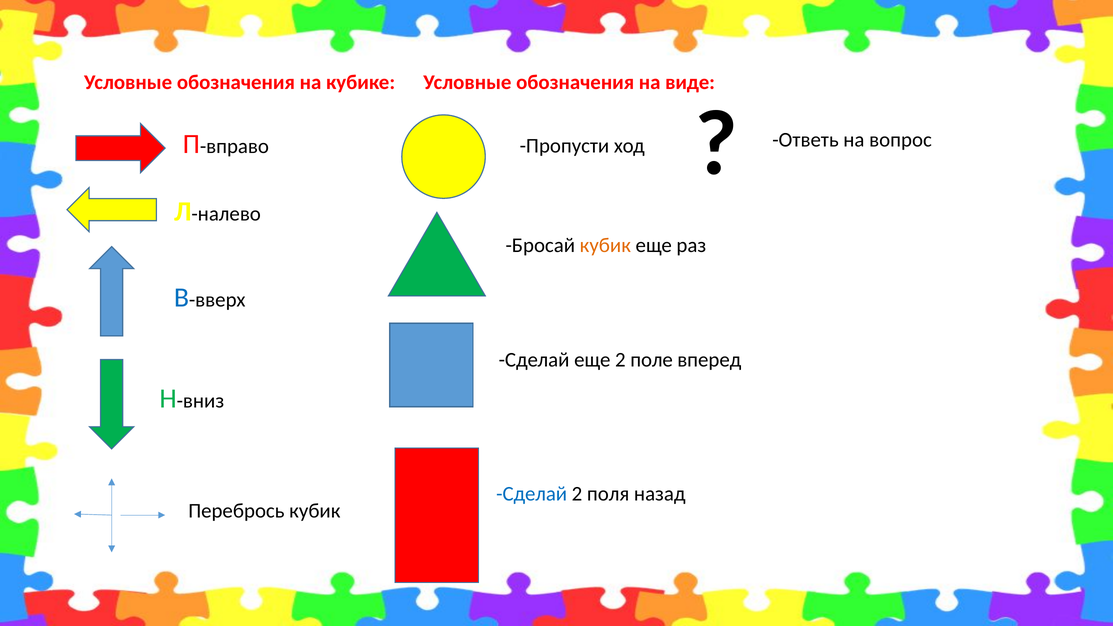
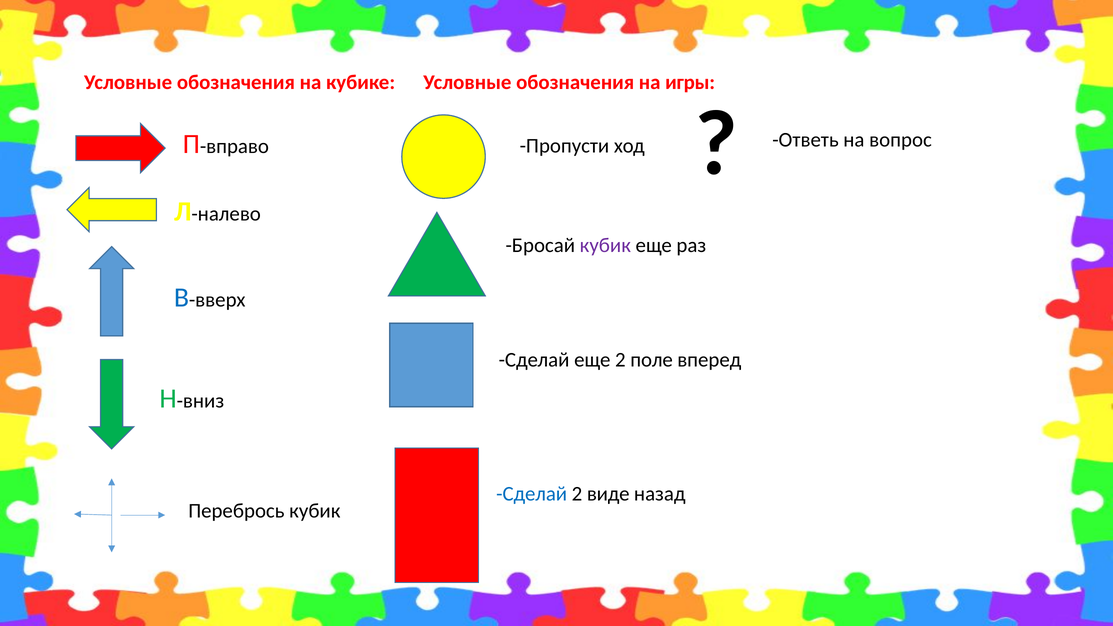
виде: виде -> игры (690, 83)
кубик colour: orange -> purple (605, 245)
поля: поля -> виде (608, 494)
